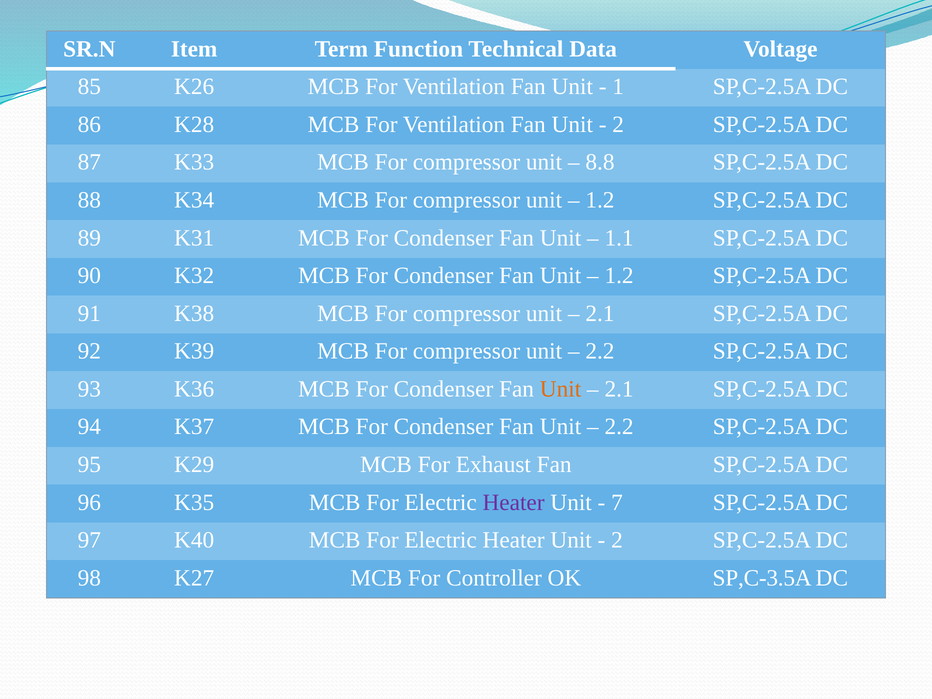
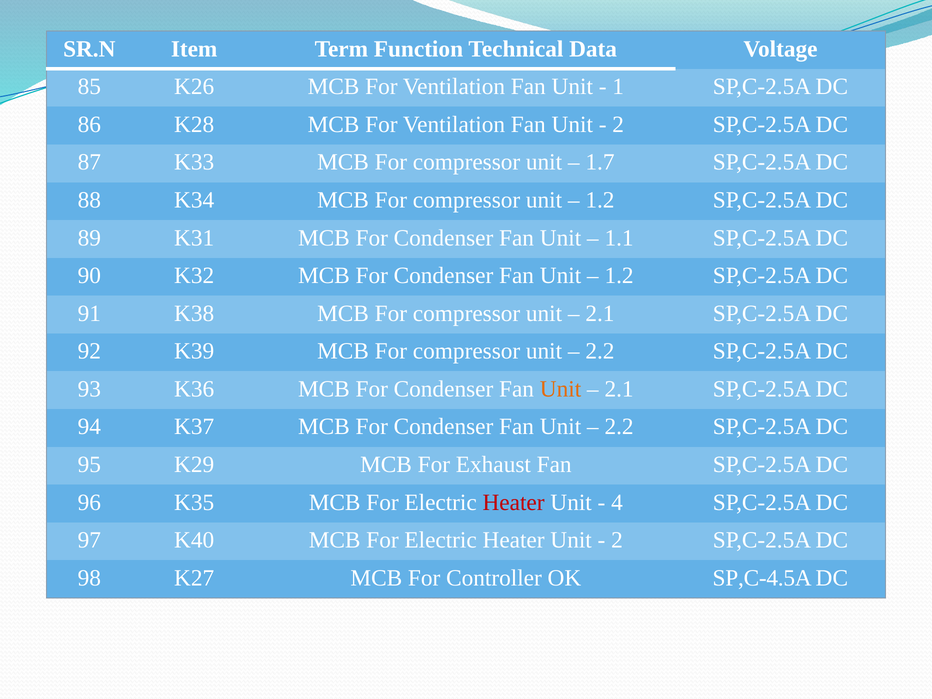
8.8: 8.8 -> 1.7 (600, 162)
Heater colour: purple -> red (514, 502)
7: 7 -> 4 (617, 502)
SP,C-3.5A: SP,C-3.5A -> SP,C-4.5A (762, 578)
